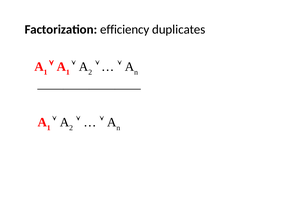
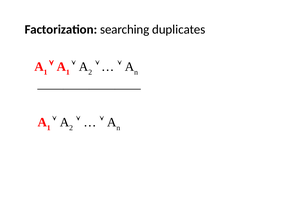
efficiency: efficiency -> searching (125, 29)
